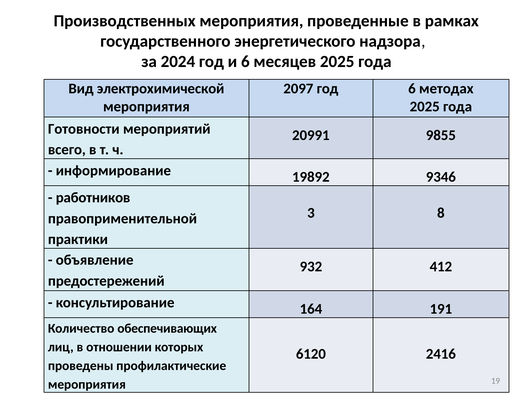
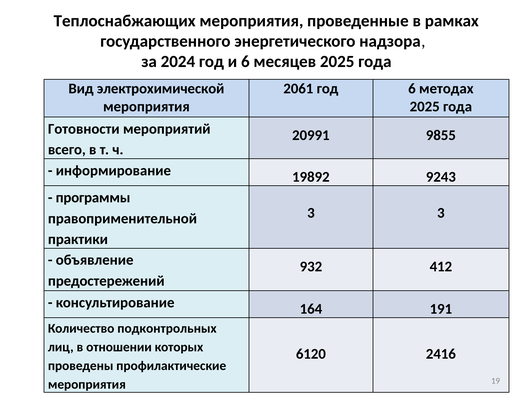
Производственных: Производственных -> Теплоснабжающих (125, 21)
2097: 2097 -> 2061 (298, 88)
9346: 9346 -> 9243 (441, 177)
работников: работников -> программы (93, 198)
3 8: 8 -> 3 (441, 213)
обеспечивающих: обеспечивающих -> подконтрольных (167, 328)
